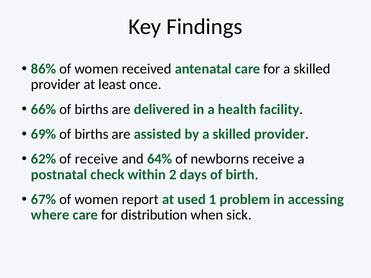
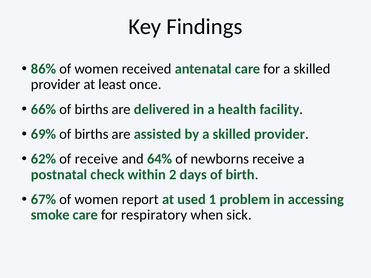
where: where -> smoke (50, 215)
distribution: distribution -> respiratory (154, 215)
